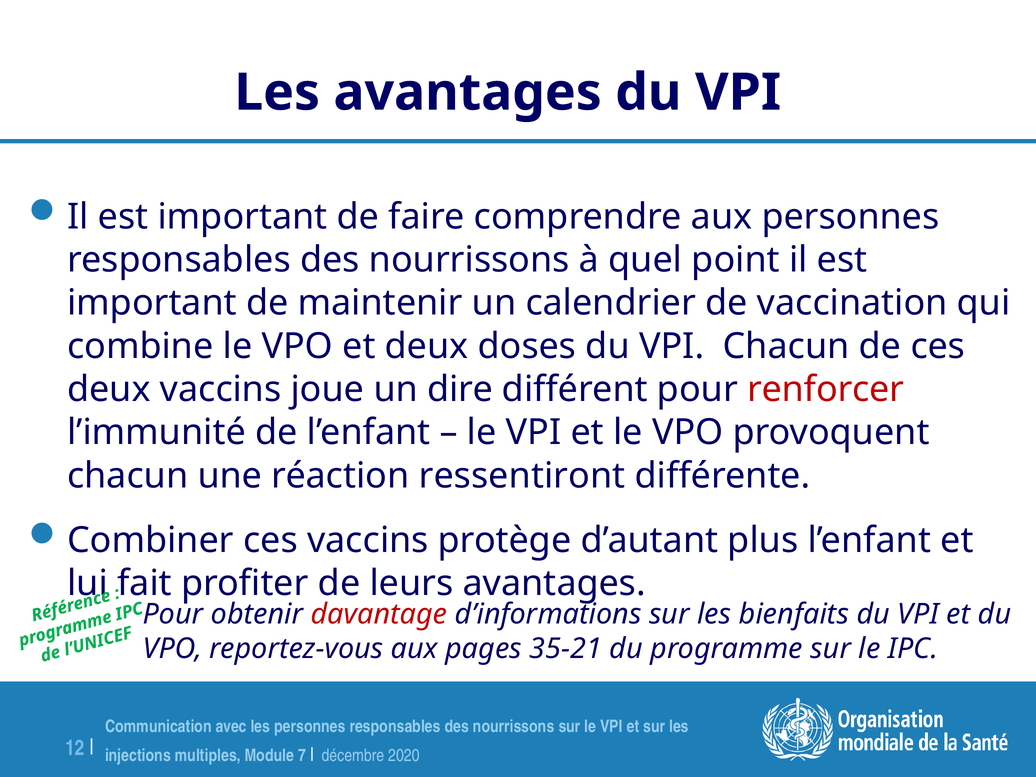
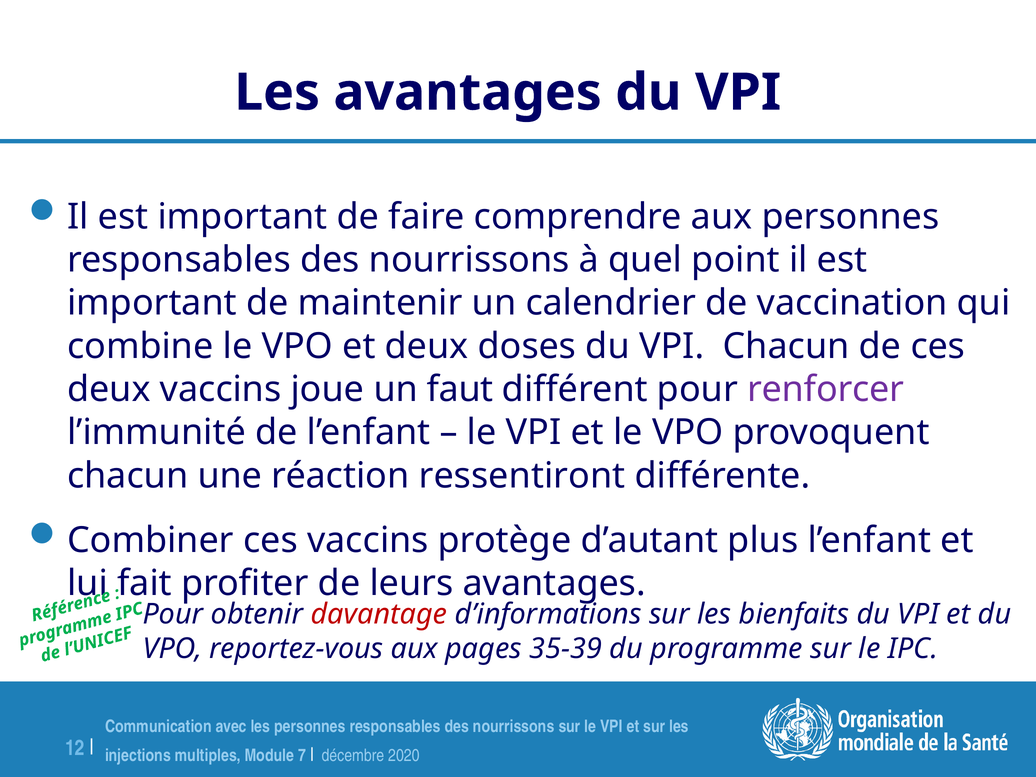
dire: dire -> faut (460, 389)
renforcer colour: red -> purple (826, 389)
35-21: 35-21 -> 35-39 (566, 649)
